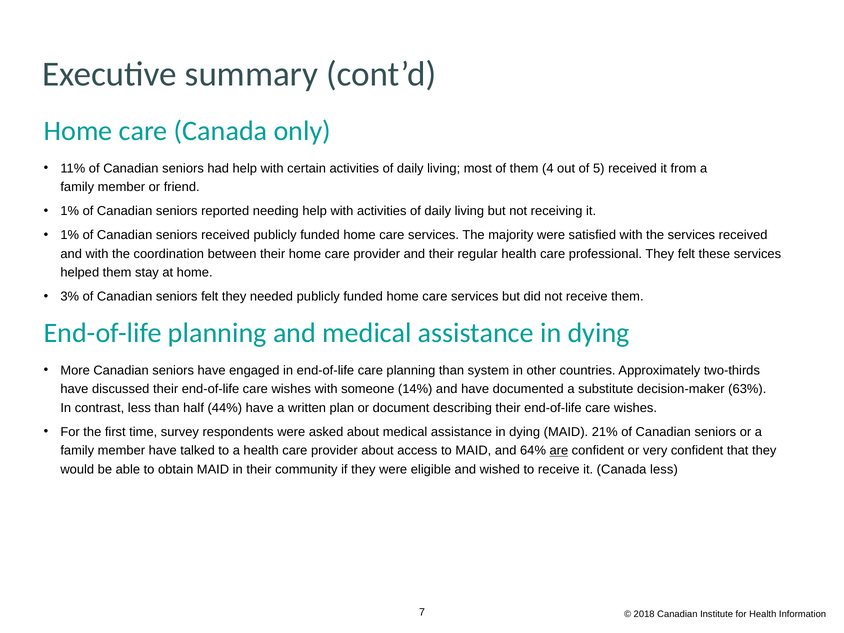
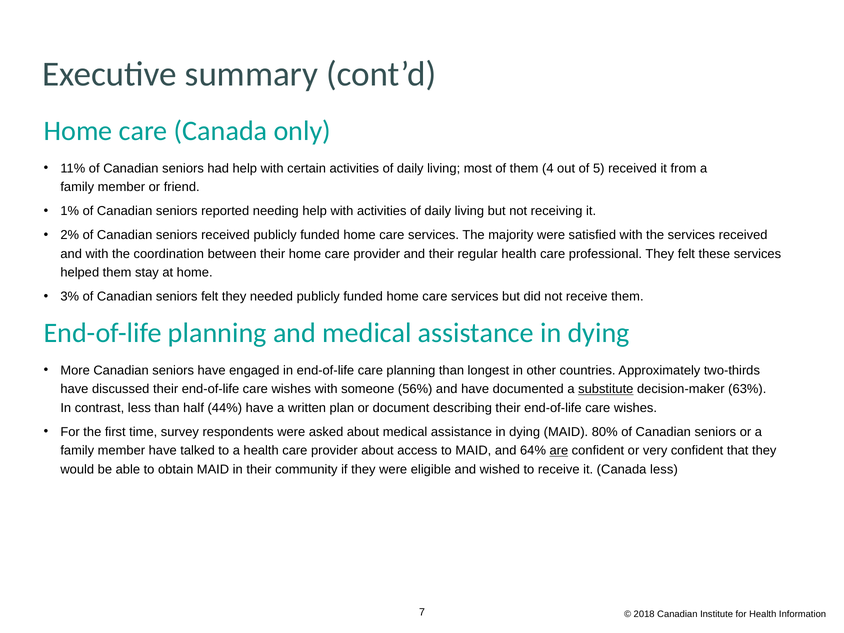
1%: 1% -> 2% (70, 235)
system: system -> longest (488, 370)
14%: 14% -> 56% (415, 389)
substitute underline: none -> present (606, 389)
21%: 21% -> 80% (605, 432)
